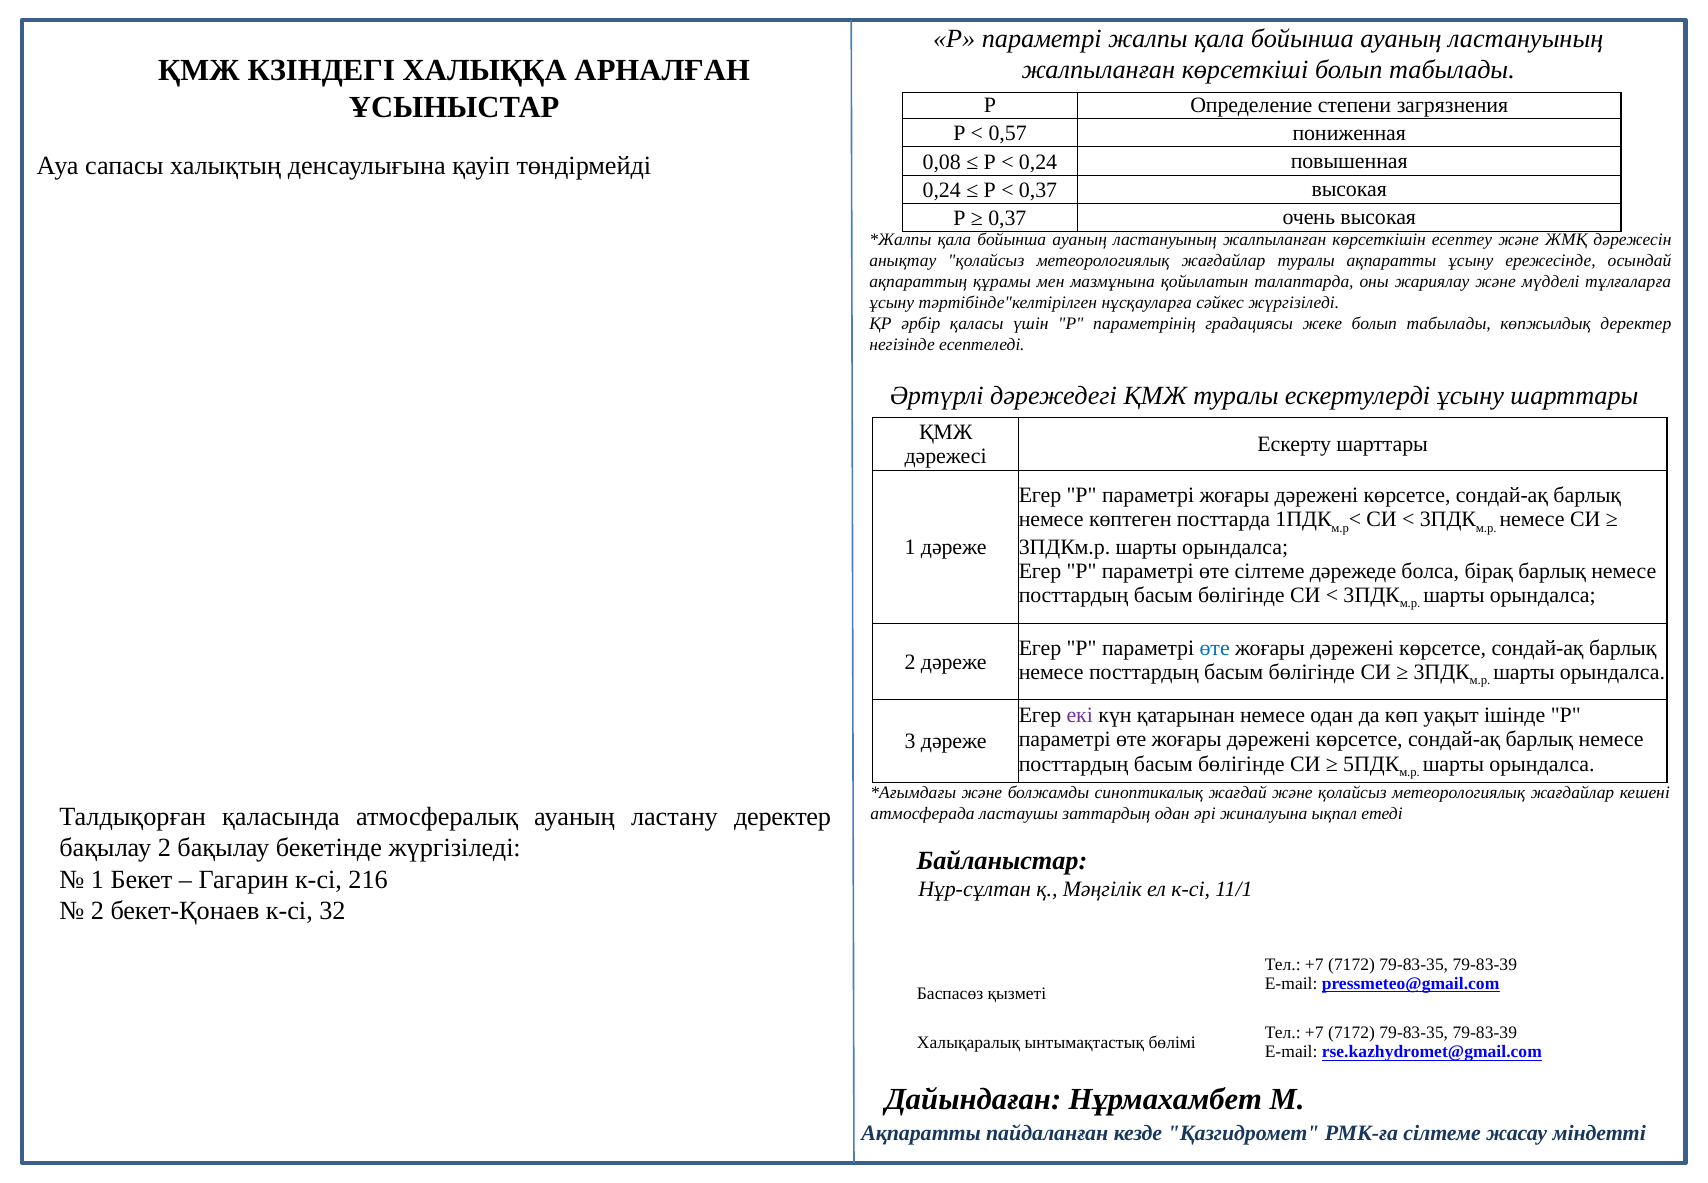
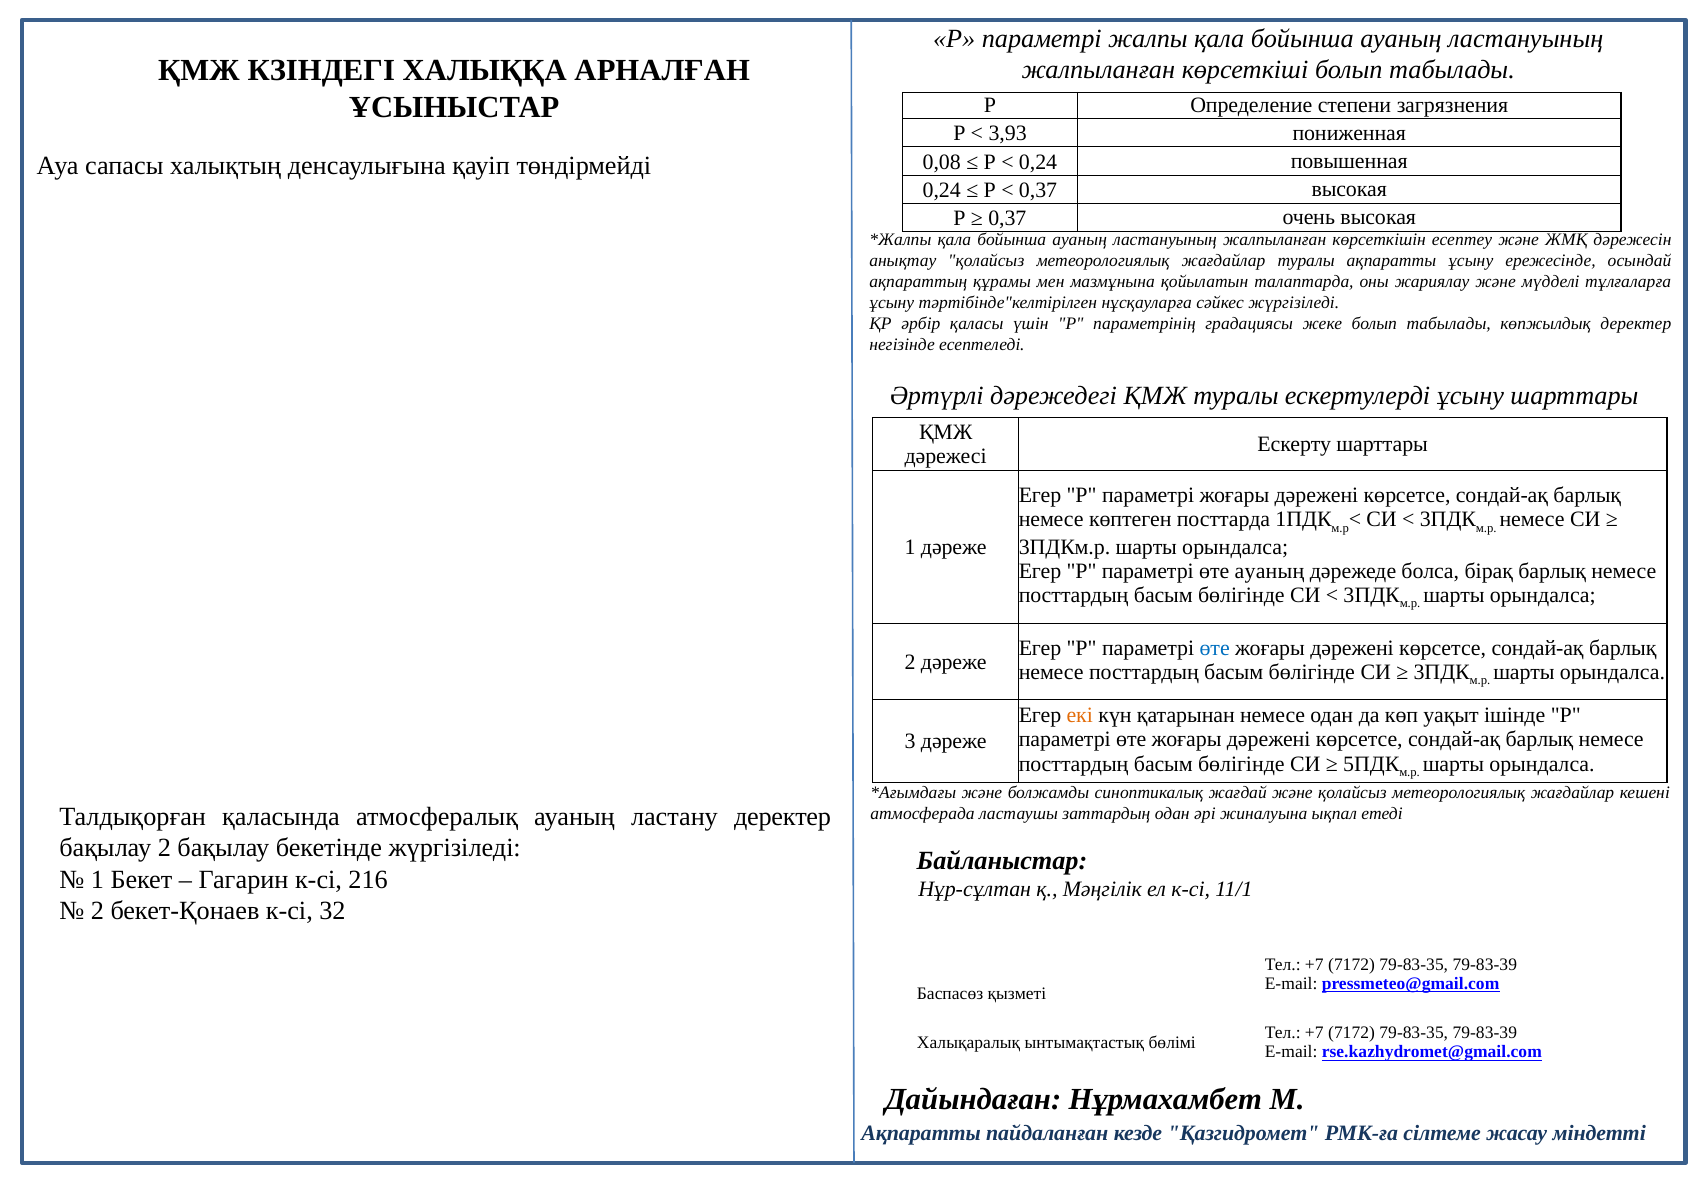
0,57: 0,57 -> 3,93 (1008, 134)
өте сілтеме: сілтеме -> ауаның (1269, 571)
екі colour: purple -> orange (1080, 715)
